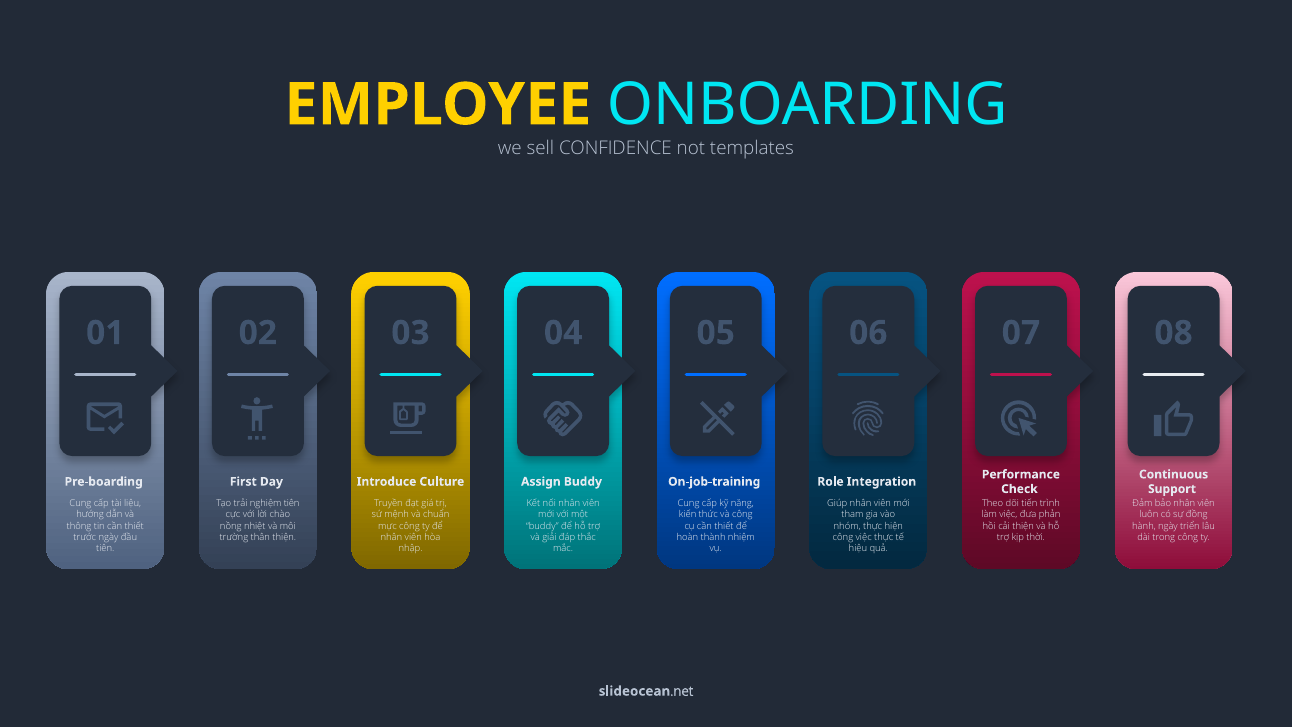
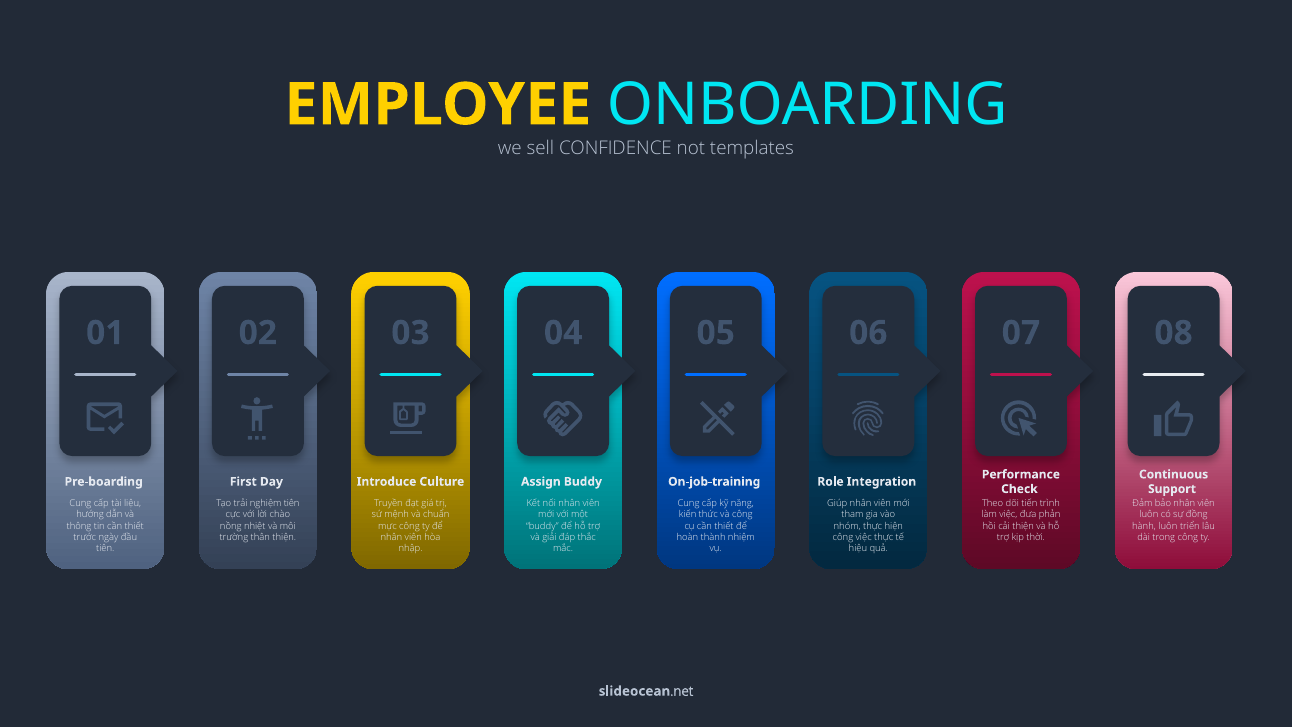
hành ngày: ngày -> luôn (1168, 526)
